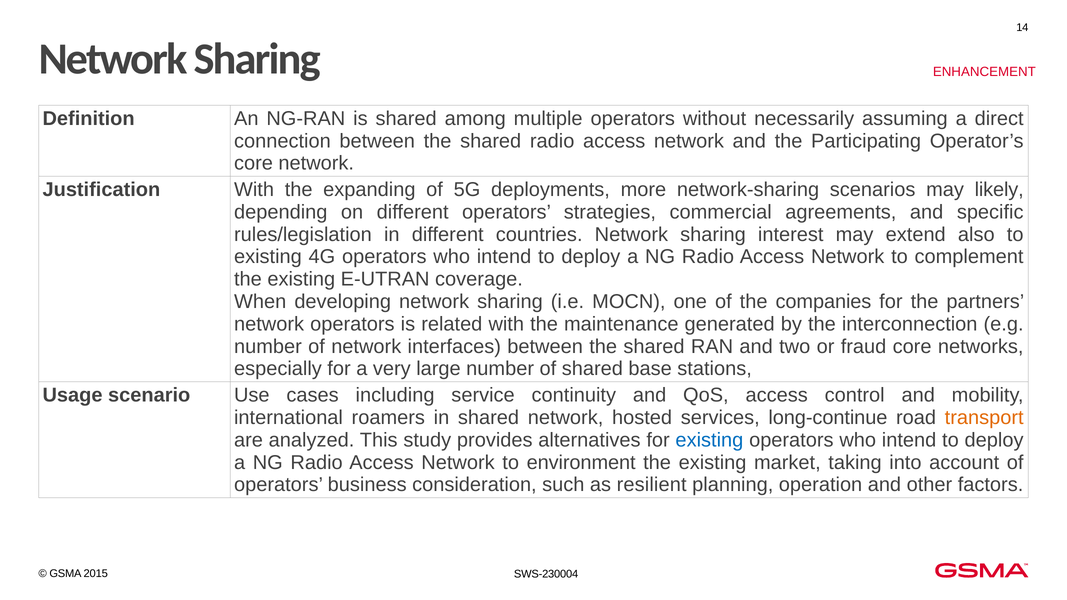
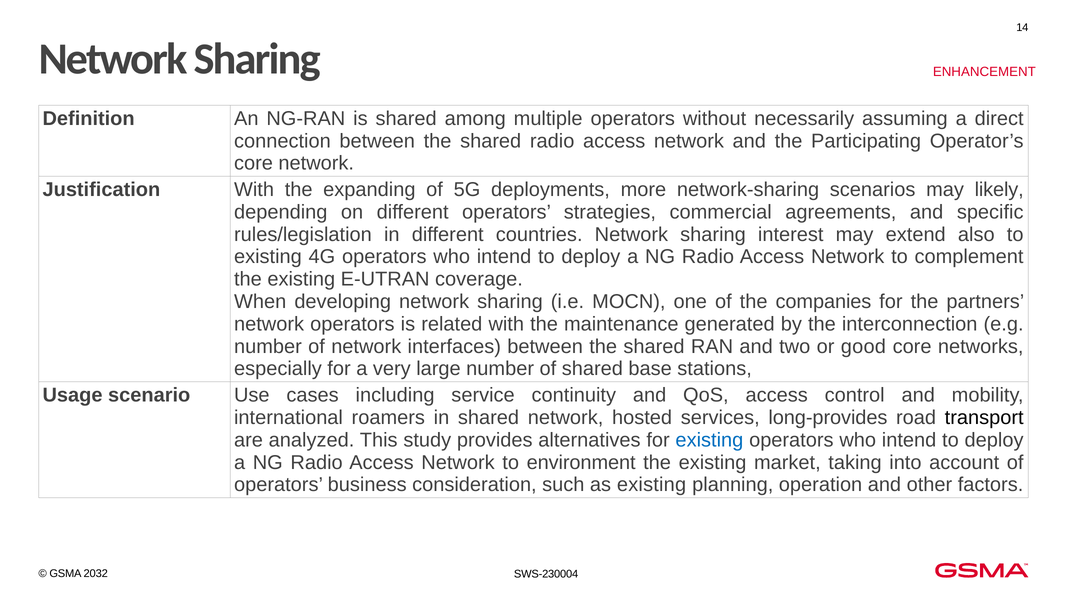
fraud: fraud -> good (863, 347)
long-continue: long-continue -> long-provides (828, 418)
transport colour: orange -> black (984, 418)
as resilient: resilient -> existing (652, 485)
2015: 2015 -> 2032 (96, 574)
